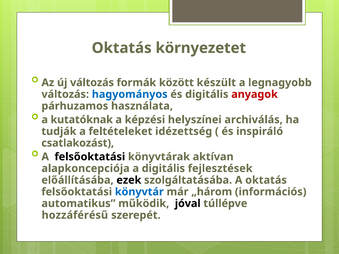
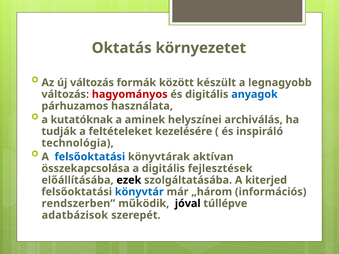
hagyományos colour: blue -> red (130, 94)
anyagok colour: red -> blue (254, 94)
képzési: képzési -> aminek (145, 120)
idézettség: idézettség -> kezelésére (184, 131)
csatlakozást: csatlakozást -> technológia (78, 143)
felsőoktatási colour: black -> blue (90, 157)
alapkoncepciója: alapkoncepciója -> összekapcsolása (86, 169)
A oktatás: oktatás -> kiterjed (266, 180)
automatikus: automatikus -> rendszerben (78, 204)
hozzáférésű: hozzáférésű -> adatbázisok (75, 215)
